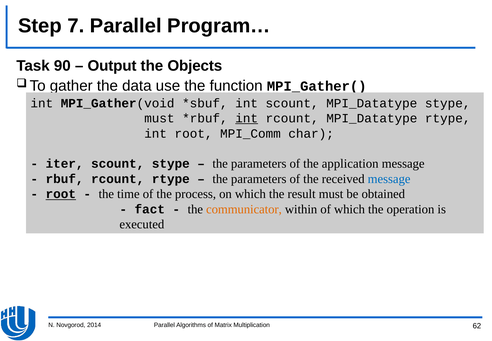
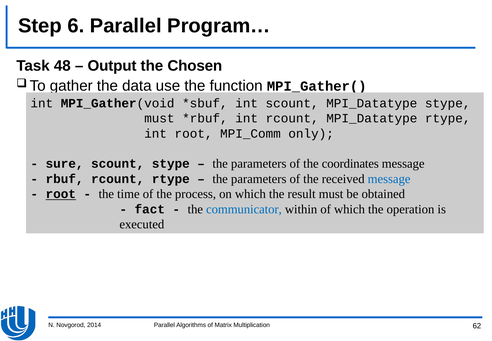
7: 7 -> 6 (76, 26)
90: 90 -> 48 (62, 66)
Objects: Objects -> Chosen (195, 66)
int underline: present -> none (247, 118)
char: char -> only (311, 133)
iter: iter -> sure (65, 164)
application: application -> coordinates (350, 164)
communicator colour: orange -> blue (244, 209)
